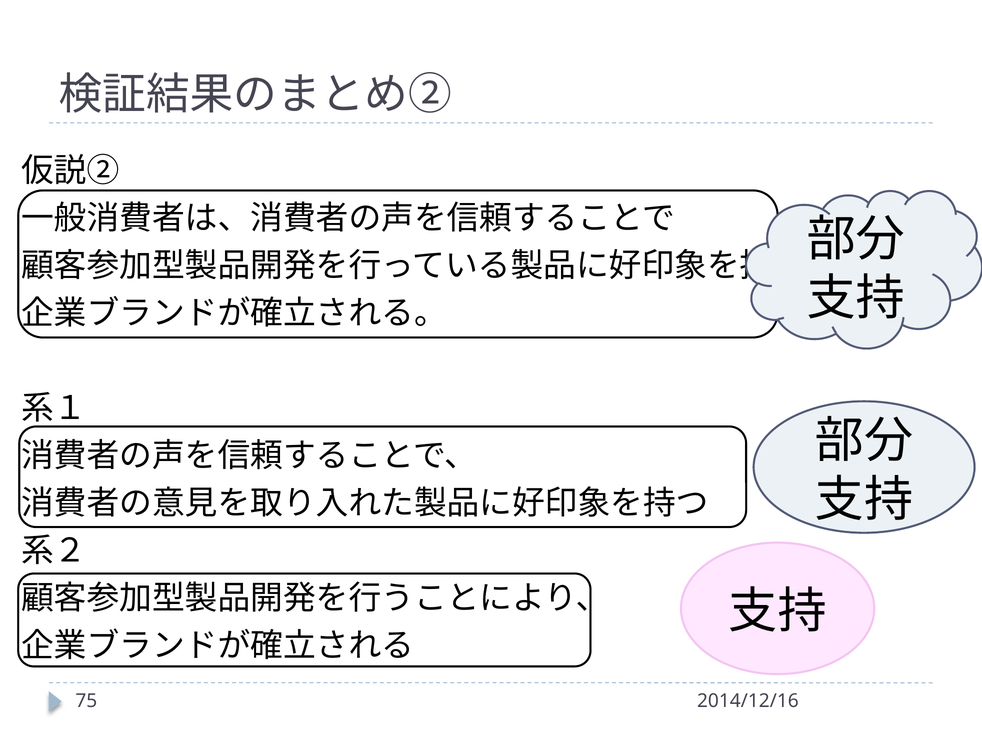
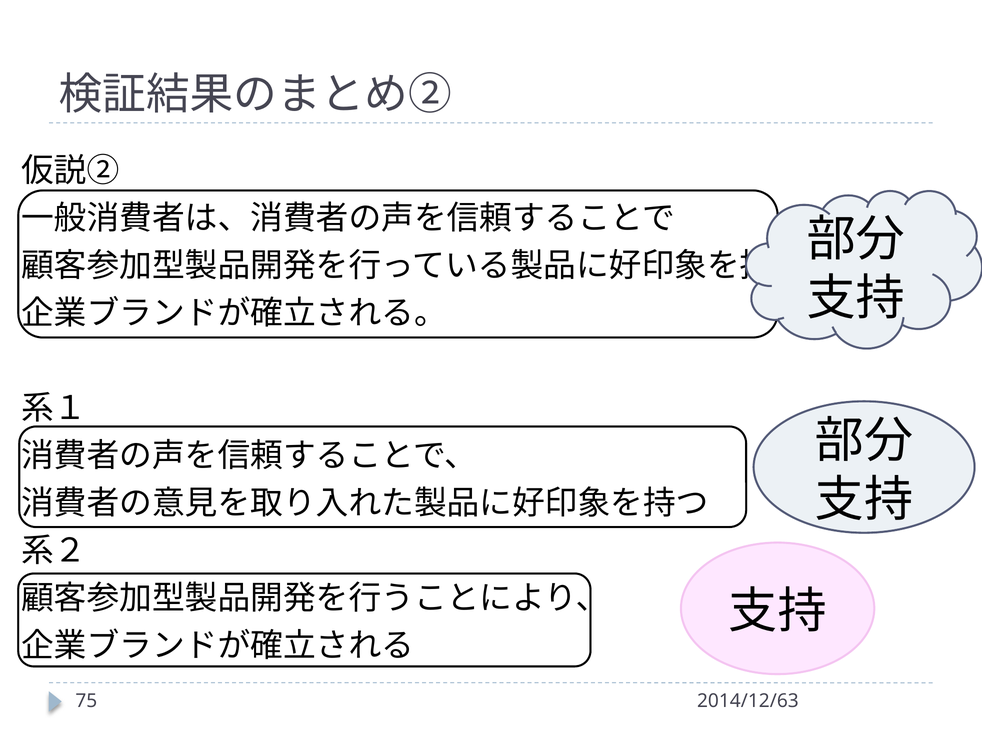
2014/12/16: 2014/12/16 -> 2014/12/63 (748, 700)
